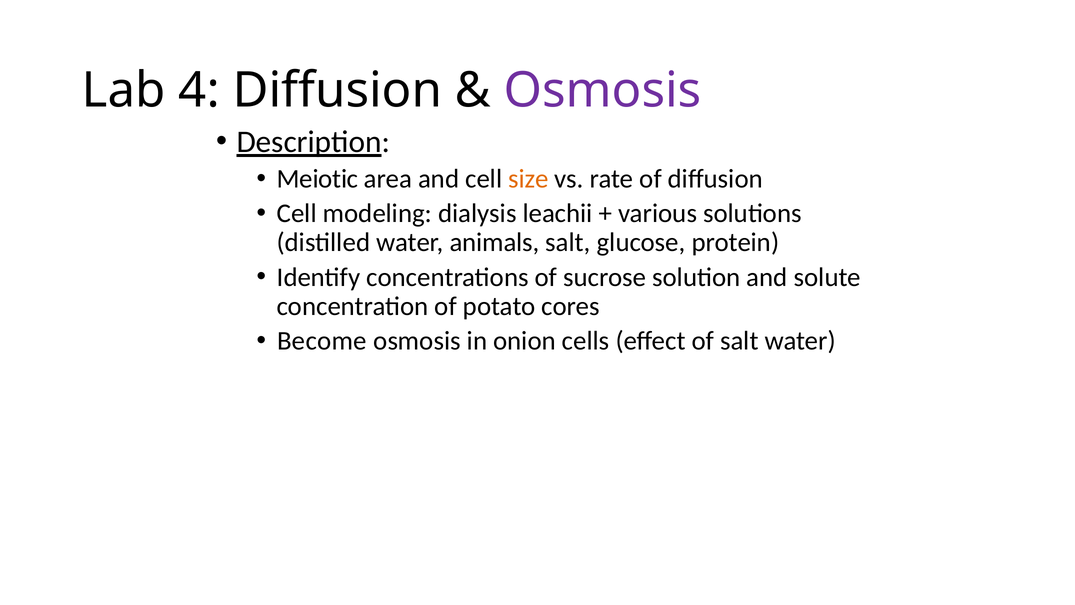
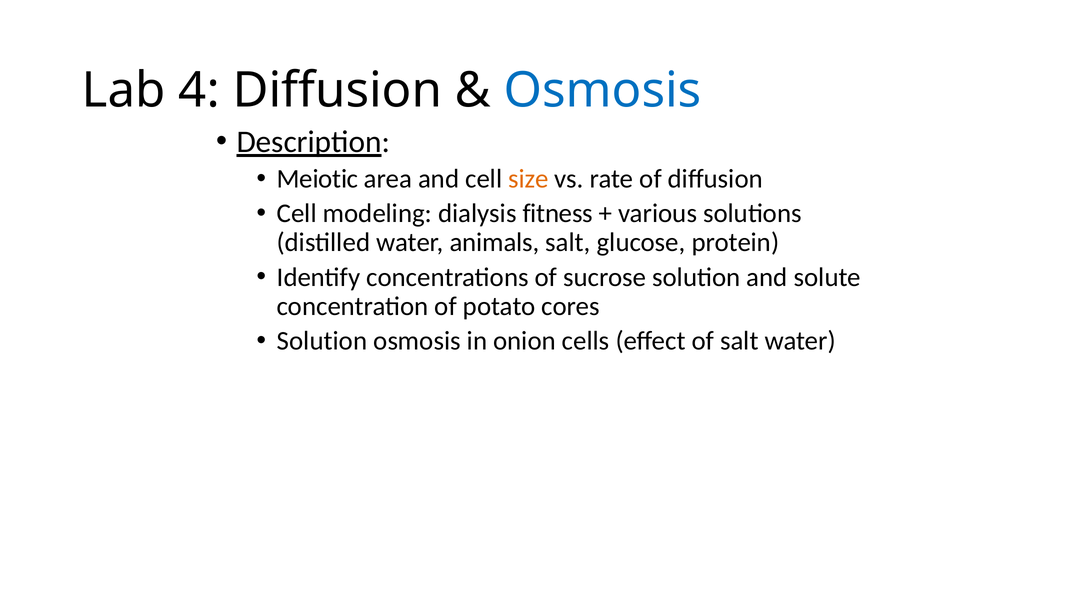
Osmosis colour: purple -> blue (603, 90)
leachii: leachii -> fitness (558, 213)
Become: Become -> Solution (322, 341)
